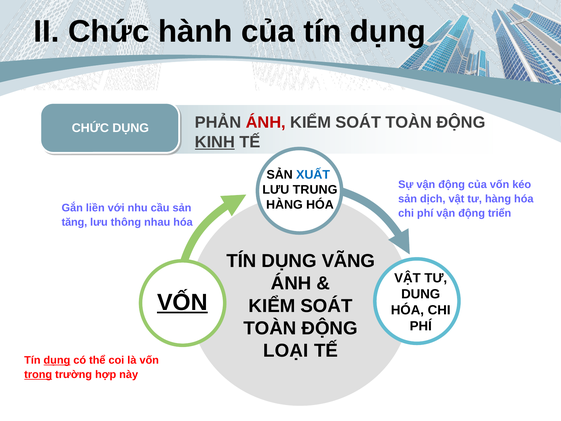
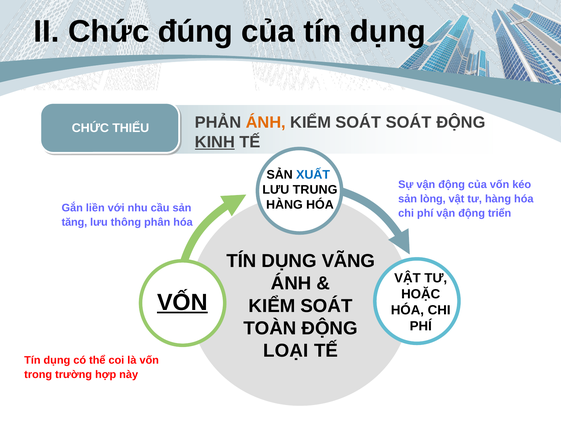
hành: hành -> đúng (195, 32)
CHỨC DỤNG: DỤNG -> THIỂU (131, 128)
ÁNH colour: red -> orange (266, 122)
TOÀN: TOÀN -> SOÁT (409, 122)
dịch: dịch -> lòng (433, 199)
nhau: nhau -> phân (157, 222)
DUNG: DUNG -> HOẶC (421, 294)
dụng underline: present -> none (57, 360)
trong underline: present -> none (38, 374)
